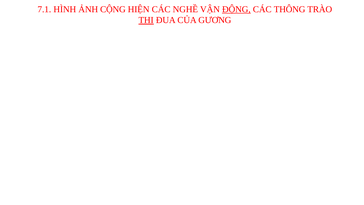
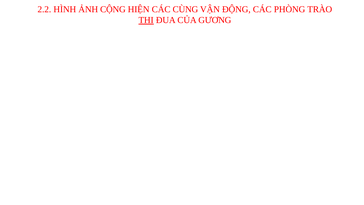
7.1: 7.1 -> 2.2 (44, 9)
NGHỀ: NGHỀ -> CÙNG (185, 9)
ĐỘNG underline: present -> none (236, 9)
THÔNG: THÔNG -> PHÒNG (290, 9)
